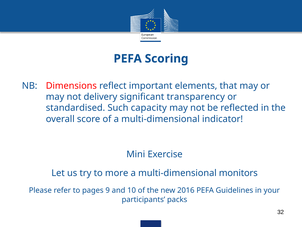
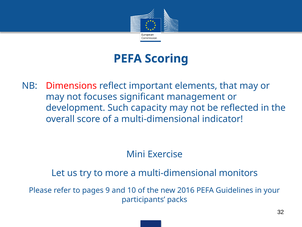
delivery: delivery -> focuses (100, 97)
transparency: transparency -> management (196, 97)
standardised: standardised -> development (76, 108)
